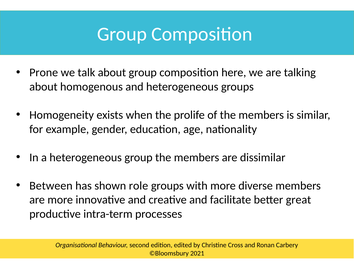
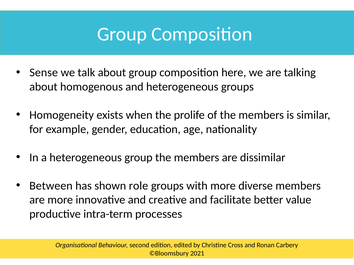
Prone: Prone -> Sense (44, 73)
great: great -> value (299, 200)
